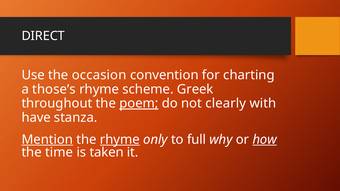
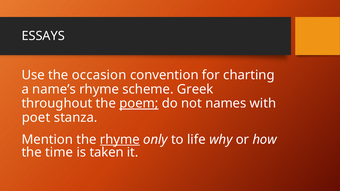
DIRECT: DIRECT -> ESSAYS (43, 36)
those’s: those’s -> name’s (54, 89)
clearly: clearly -> names (226, 104)
have: have -> poet (36, 118)
Mention underline: present -> none (47, 140)
full: full -> life (196, 140)
how underline: present -> none (265, 140)
